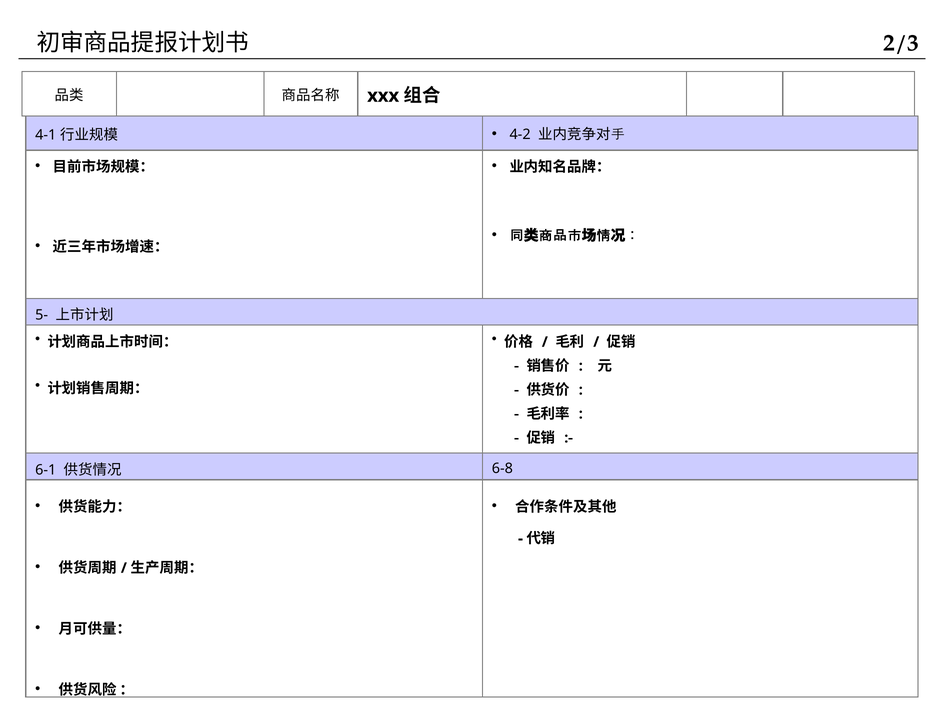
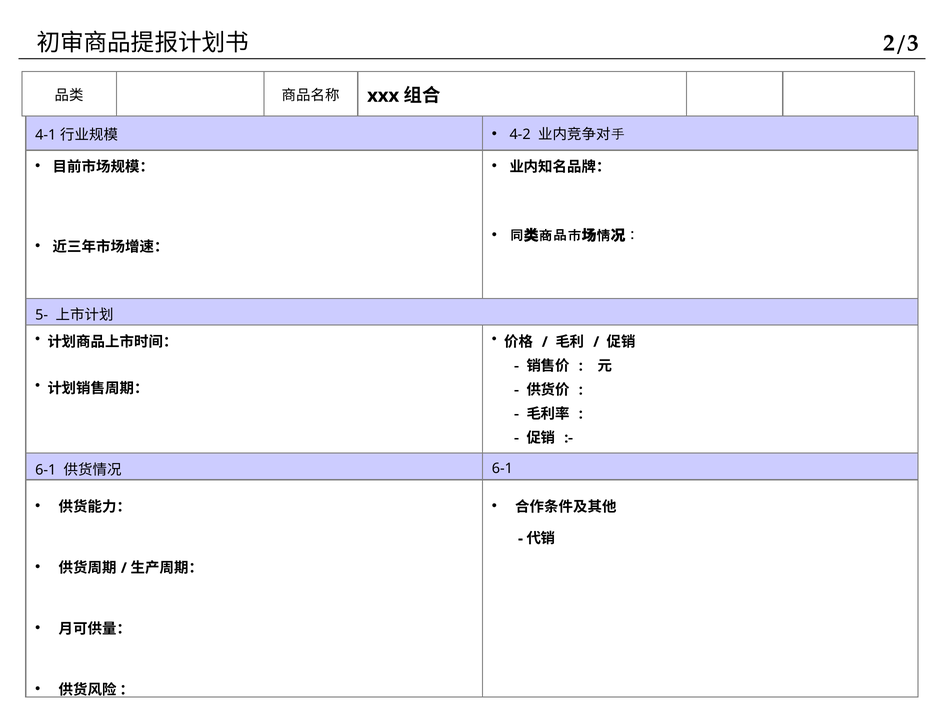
6-8: 6-8 -> 6-1 (502, 468)
